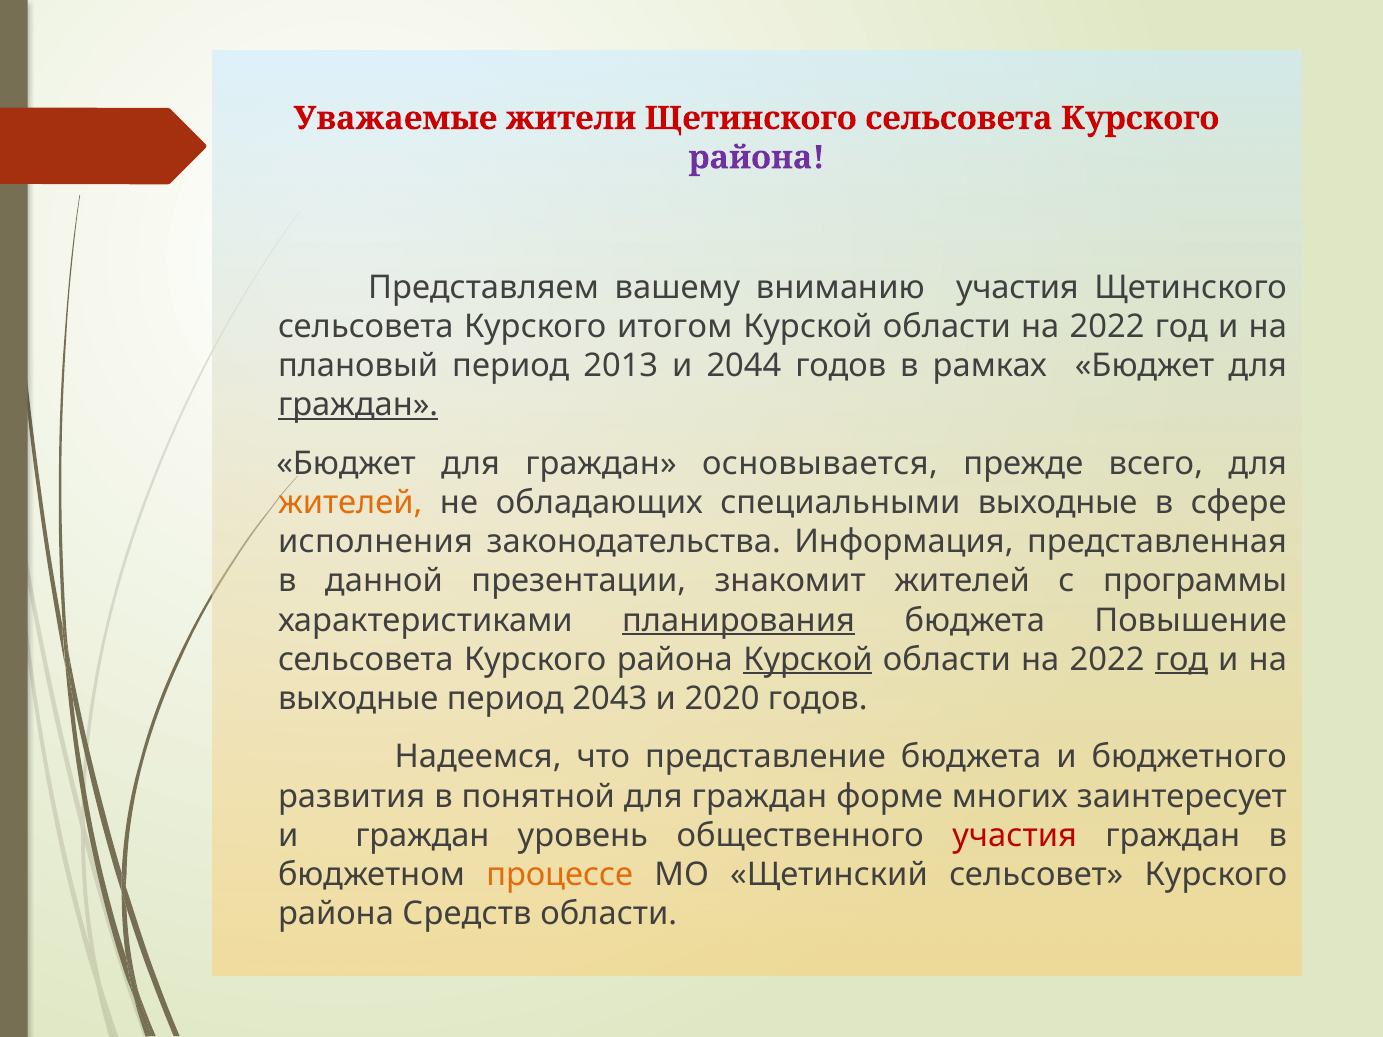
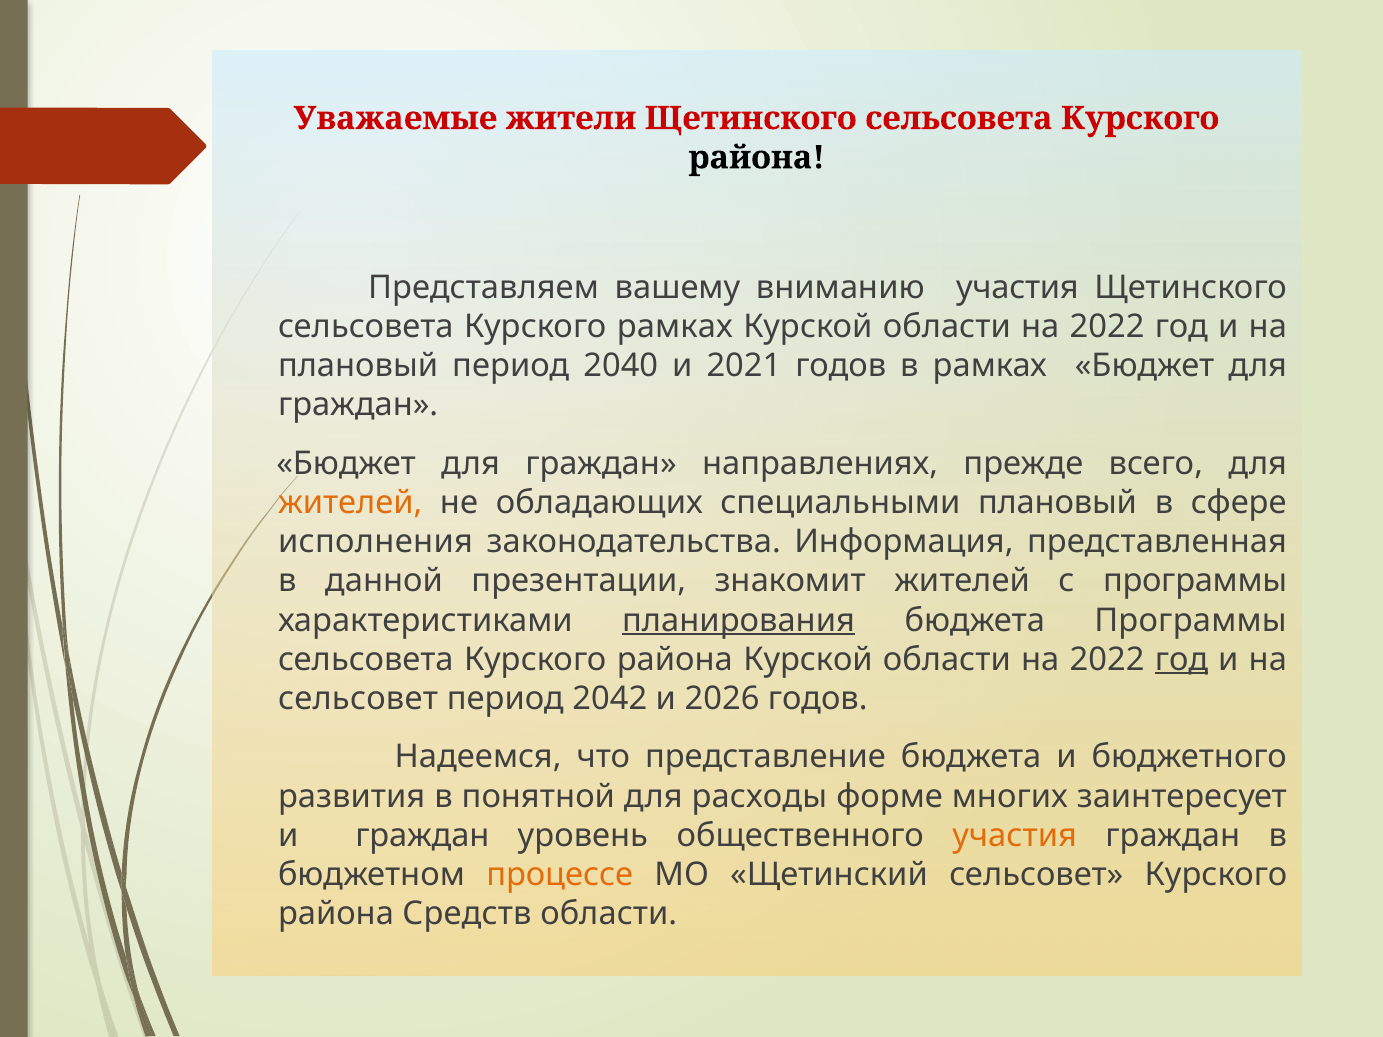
района colour: purple -> black (757, 158)
Курского итогом: итогом -> рамках (675, 327)
2013: 2013 -> 2040 (621, 366)
2044: 2044 -> 2021 (744, 366)
граждан underline: present -> none (358, 405)
основывается: основывается -> направлениях (820, 464)
специальными выходные: выходные -> плановый (1058, 503)
бюджета Повышение: Повышение -> Программы (1191, 620)
Курской underline: present -> none (808, 660)
выходные: выходные -> сельсовет (358, 699)
2043: 2043 -> 2042 (610, 699)
2020: 2020 -> 2026 (722, 699)
понятной для граждан: граждан -> расходы (759, 796)
участия colour: red -> orange (1015, 836)
